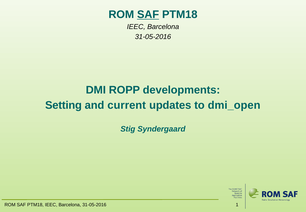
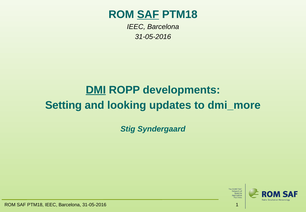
DMI underline: none -> present (96, 90)
current: current -> looking (127, 105)
dmi_open: dmi_open -> dmi_more (234, 105)
